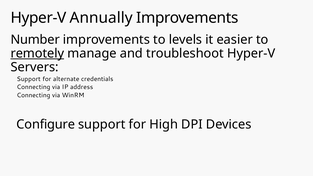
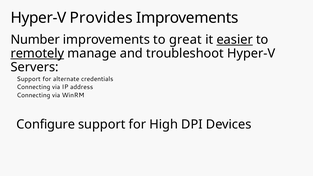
Annually: Annually -> Provides (101, 18)
levels: levels -> great (185, 40)
easier underline: none -> present (235, 40)
